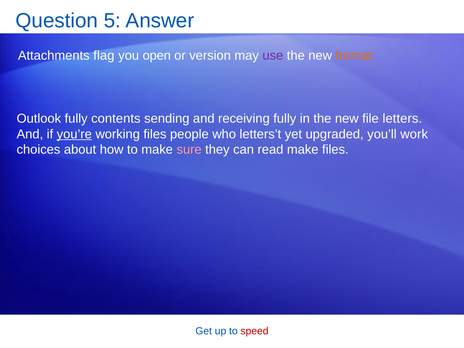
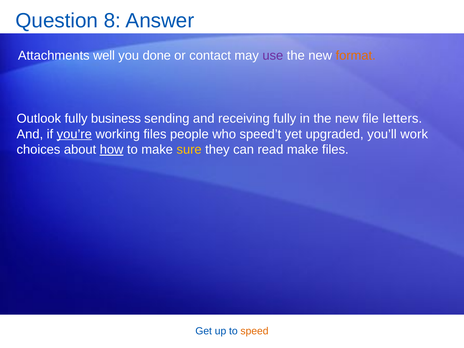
5: 5 -> 8 (112, 21)
flag: flag -> well (104, 56)
open: open -> done (157, 56)
version: version -> contact (210, 56)
contents: contents -> business (116, 119)
letters’t: letters’t -> speed’t (260, 134)
how underline: none -> present (112, 150)
sure colour: pink -> yellow (189, 150)
speed colour: red -> orange (254, 331)
